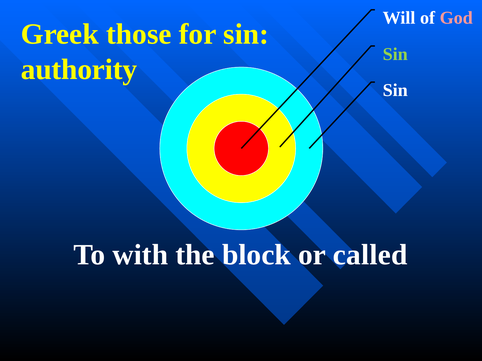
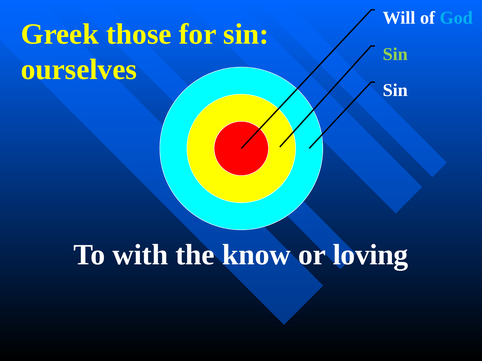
God colour: pink -> light blue (456, 18)
authority: authority -> ourselves (79, 69)
block: block -> know (256, 255)
called: called -> loving (370, 255)
